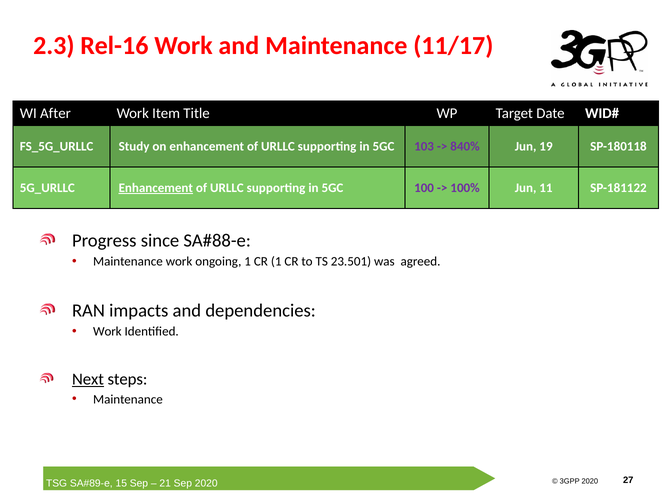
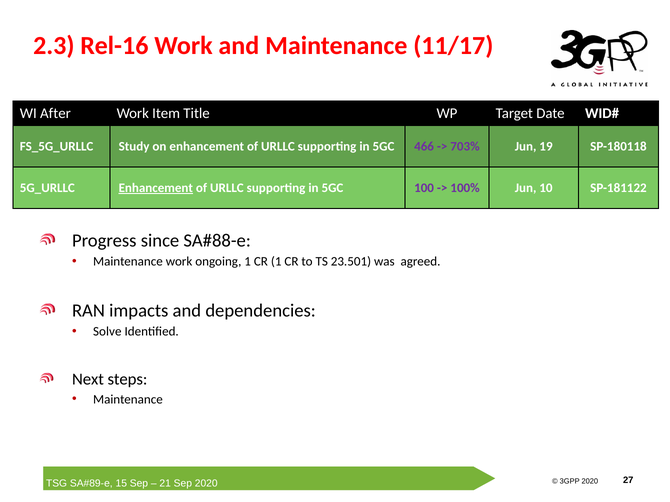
103: 103 -> 466 (424, 147)
840%: 840% -> 703% (465, 147)
11: 11 -> 10 (546, 188)
Work: Work -> Solve (107, 332)
Next underline: present -> none (88, 379)
